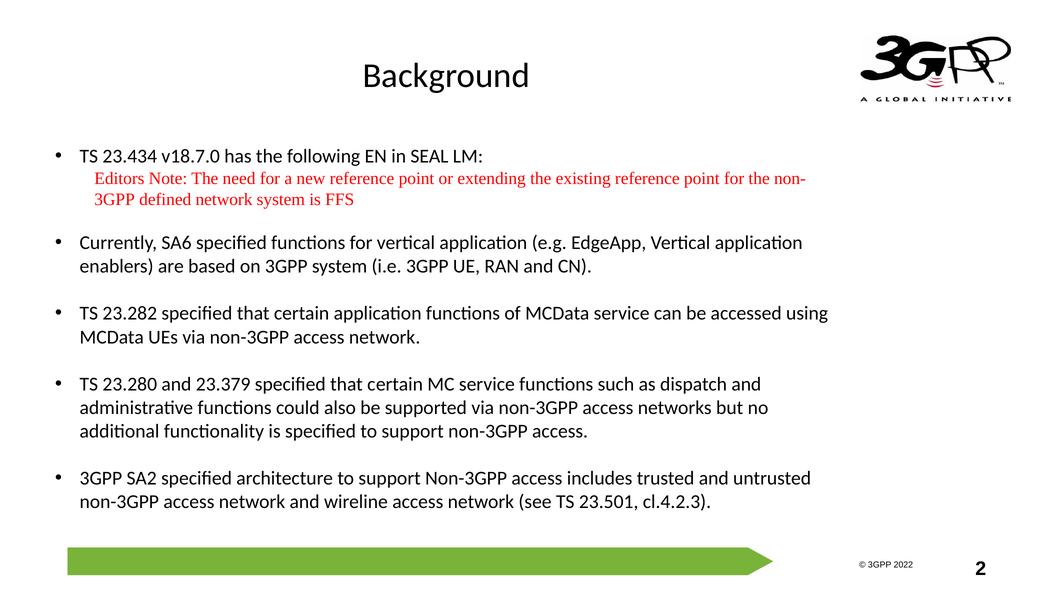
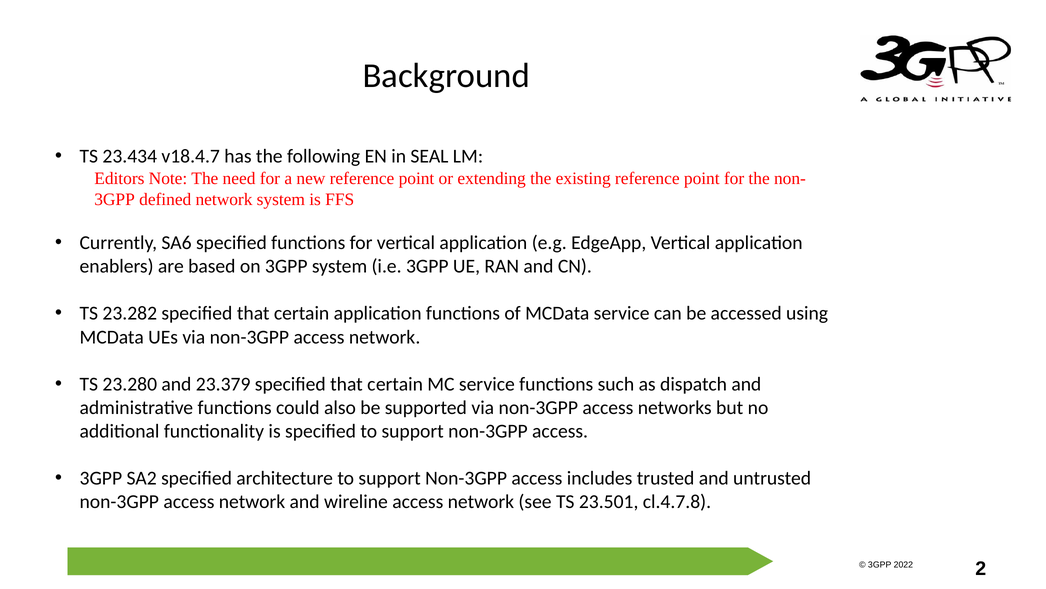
v18.7.0: v18.7.0 -> v18.4.7 (191, 156)
cl.4.2.3: cl.4.2.3 -> cl.4.7.8 (677, 501)
